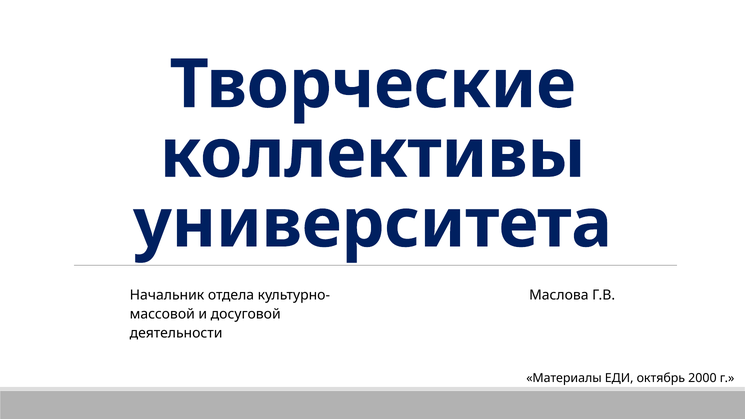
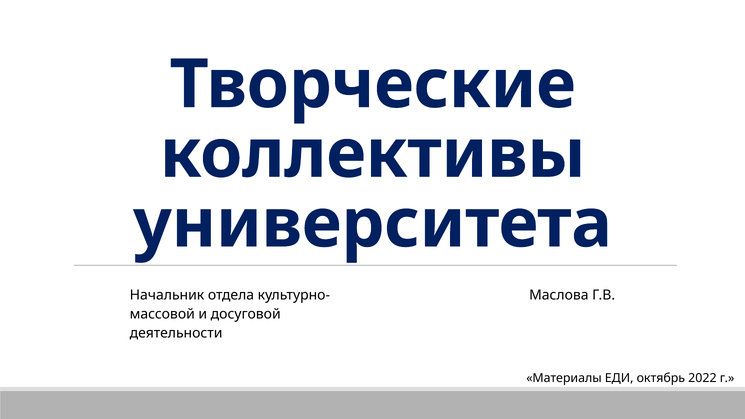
2000: 2000 -> 2022 (702, 378)
